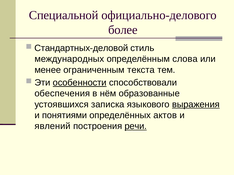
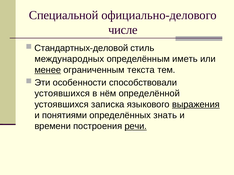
более: более -> числе (123, 30)
слова: слова -> иметь (185, 59)
менее underline: none -> present (48, 70)
особенности underline: present -> none (80, 83)
обеспечения: обеспечения -> устоявшихся (62, 94)
образованные: образованные -> определённой (149, 94)
актов: актов -> знать (165, 116)
явлений: явлений -> времени (53, 127)
